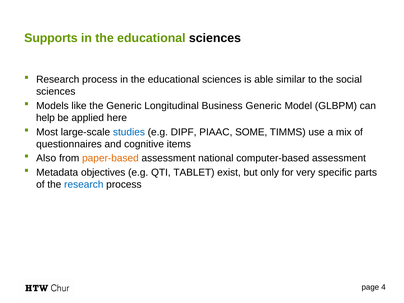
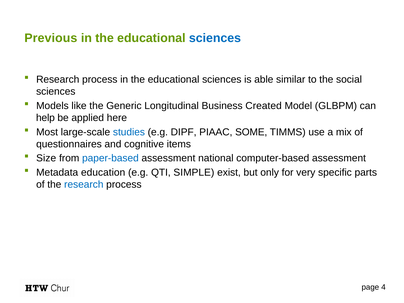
Supports: Supports -> Previous (51, 38)
sciences colour: black -> blue (215, 38)
Business Generic: Generic -> Created (264, 106)
Also: Also -> Size (46, 158)
paper-based colour: orange -> blue (110, 158)
objectives: objectives -> education (103, 172)
TABLET: TABLET -> SIMPLE (194, 172)
